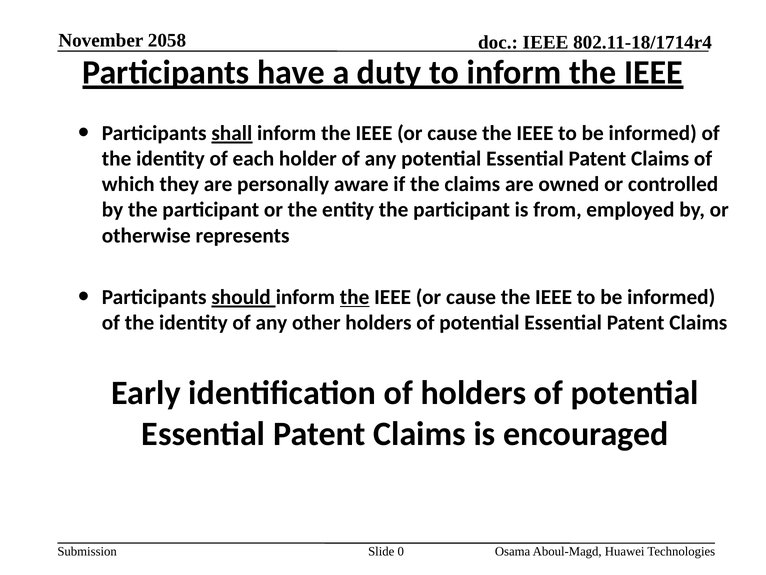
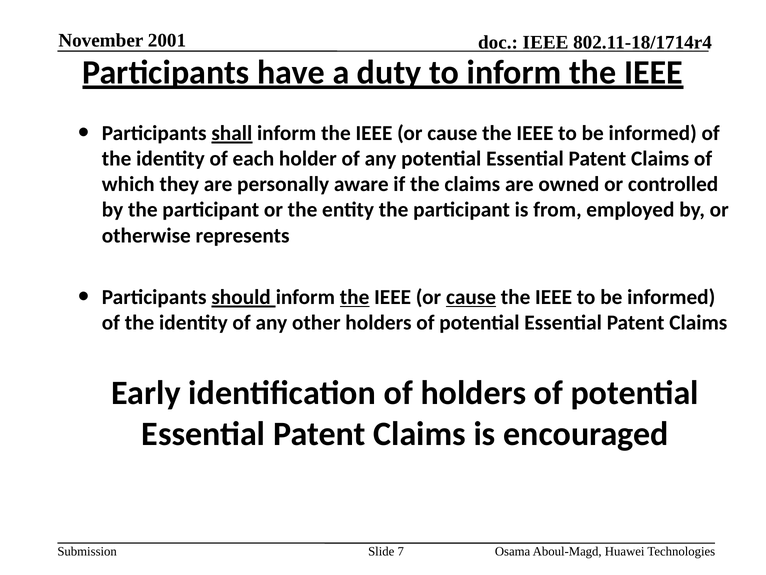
2058: 2058 -> 2001 (167, 41)
cause underline: none -> present (471, 297)
0: 0 -> 7 (401, 551)
